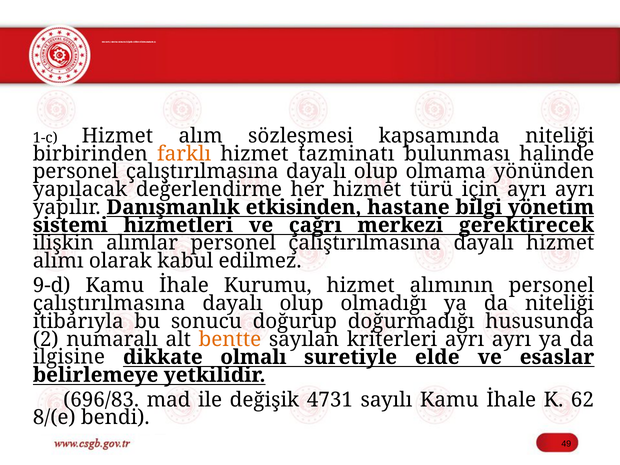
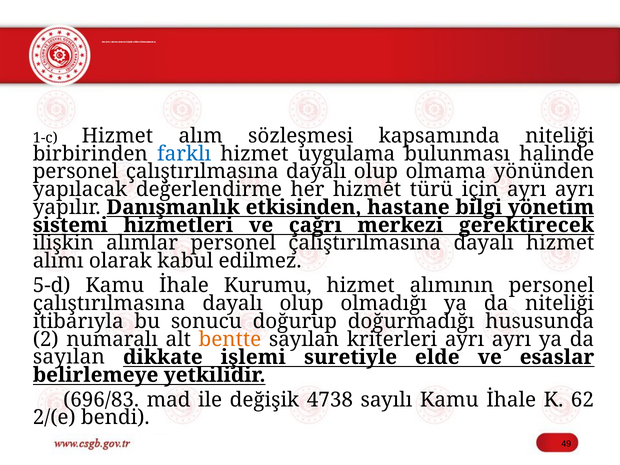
farklı colour: orange -> blue (184, 154)
tazminatı: tazminatı -> uygulama (347, 154)
9-d: 9-d -> 5-d (52, 286)
ilgisine: ilgisine -> sayılan (69, 357)
olmalı: olmalı -> işlemi (253, 357)
4731: 4731 -> 4738 (330, 400)
8/(e: 8/(e -> 2/(e (54, 418)
